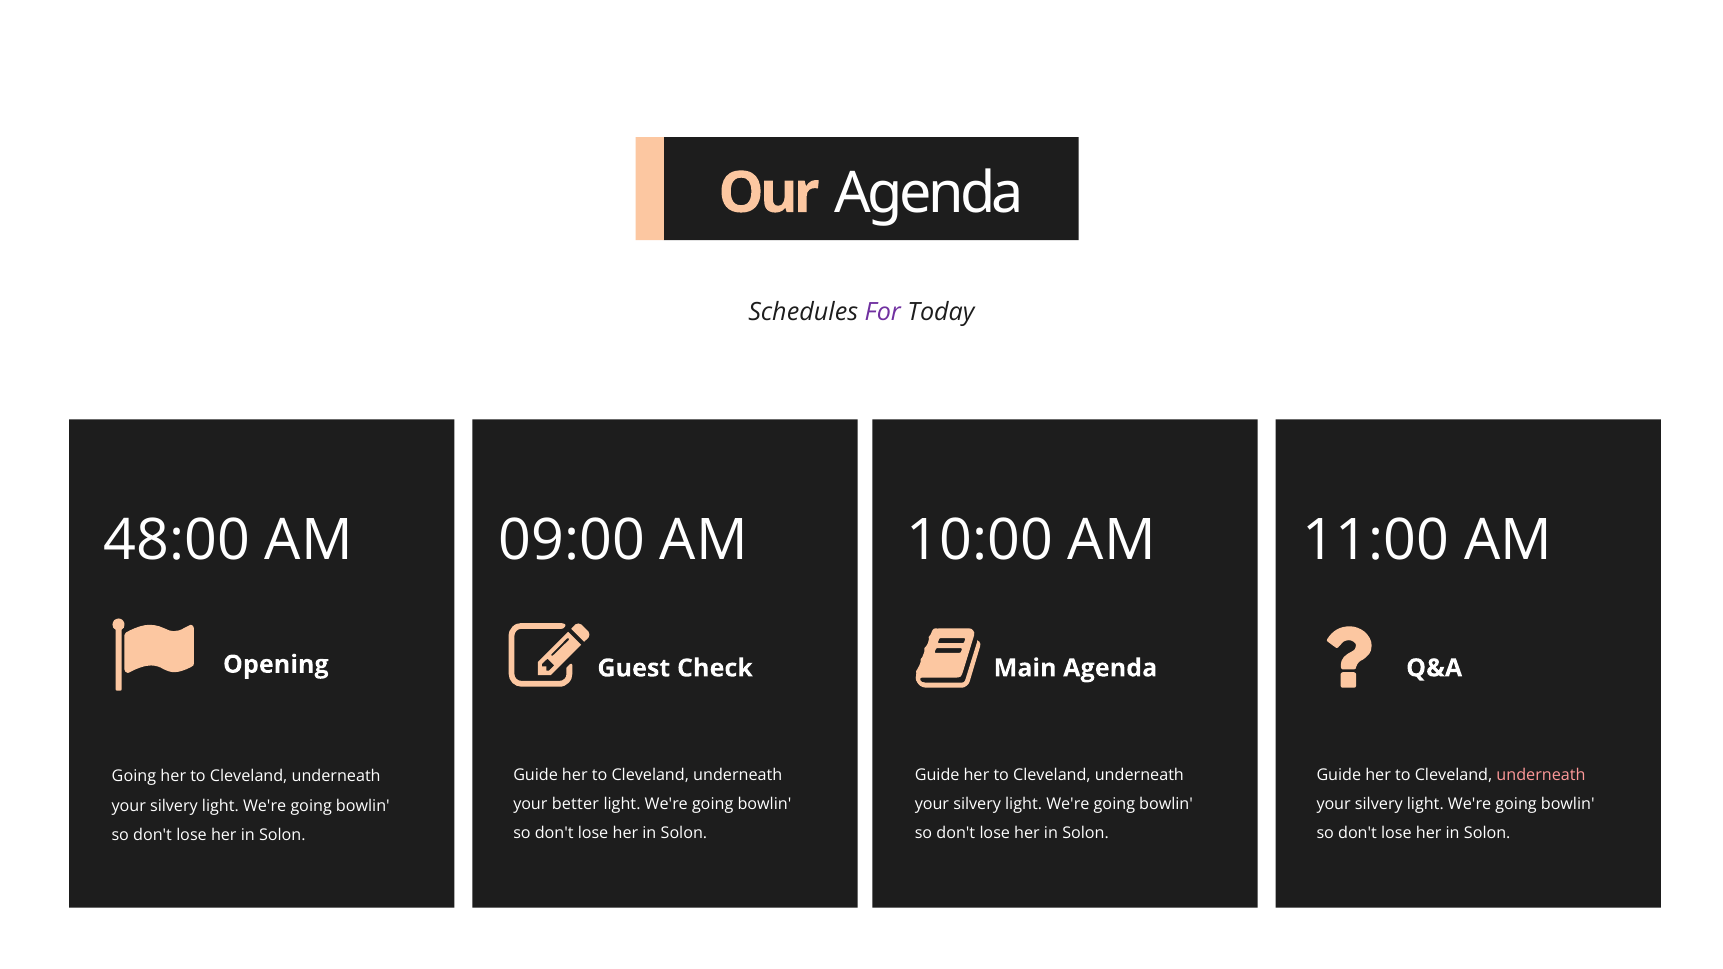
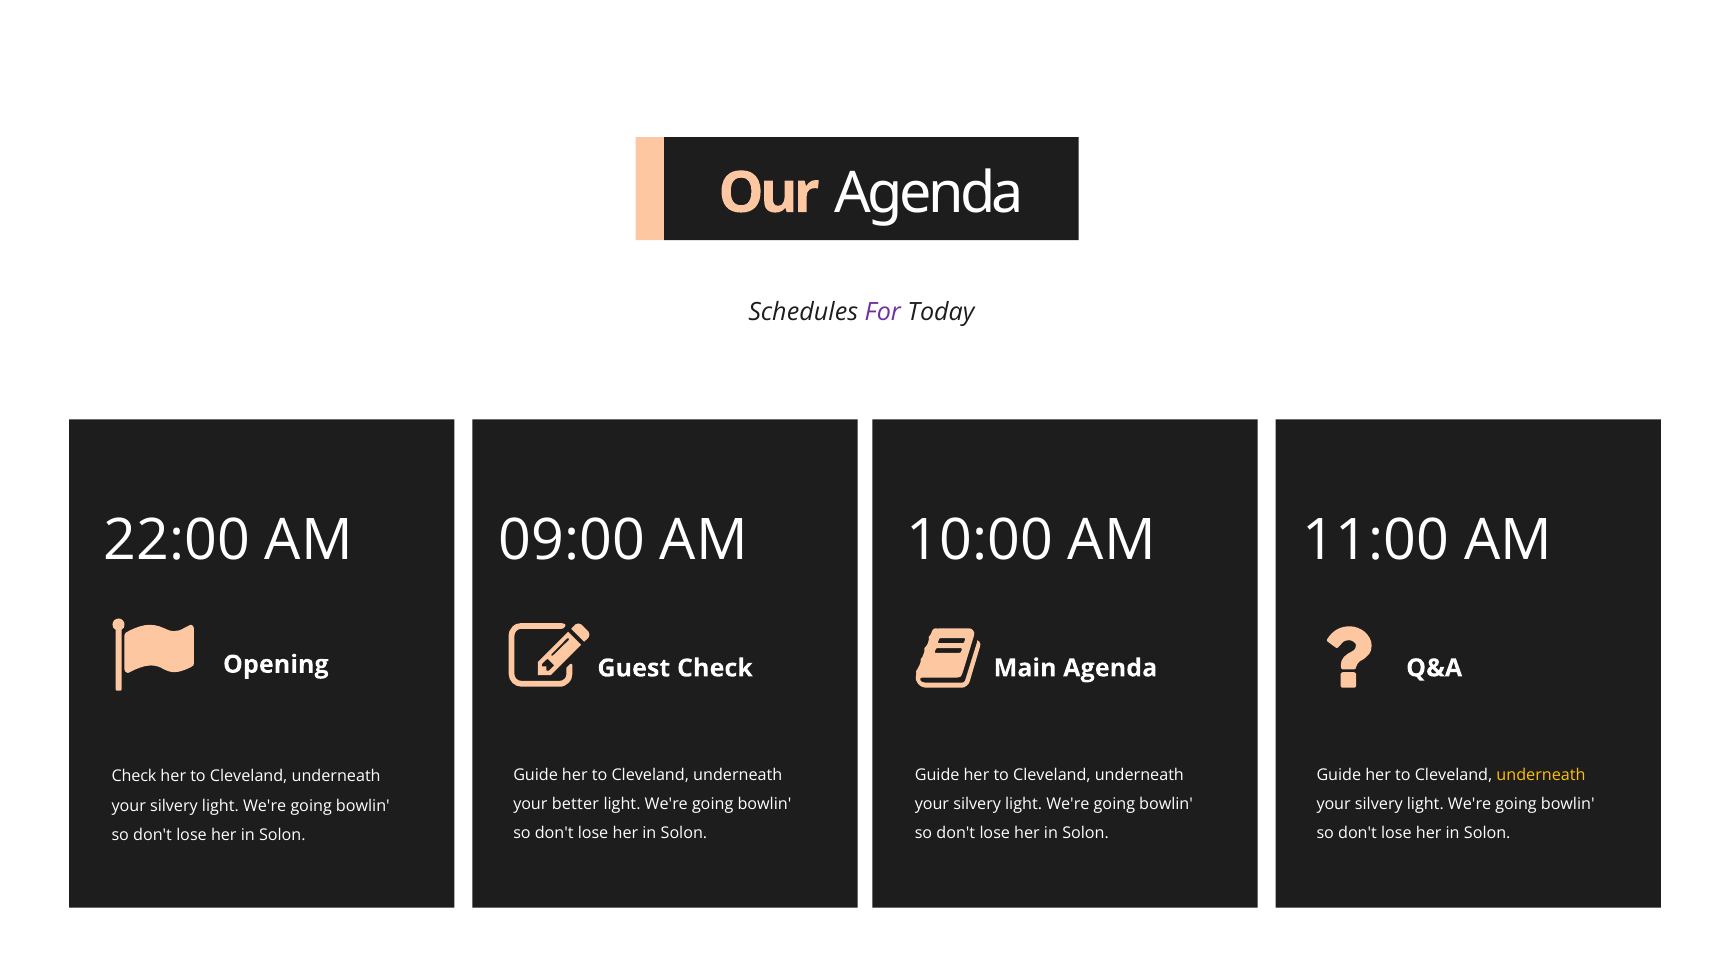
48:00: 48:00 -> 22:00 (177, 540)
underneath colour: pink -> yellow (1541, 775)
Going: Going -> Check (134, 777)
